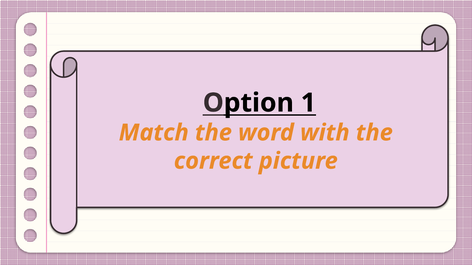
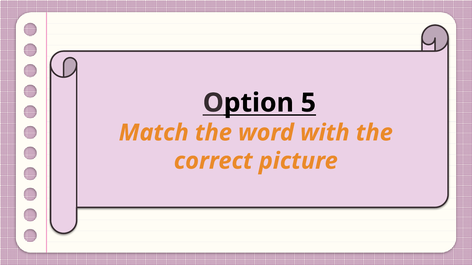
1: 1 -> 5 (308, 103)
